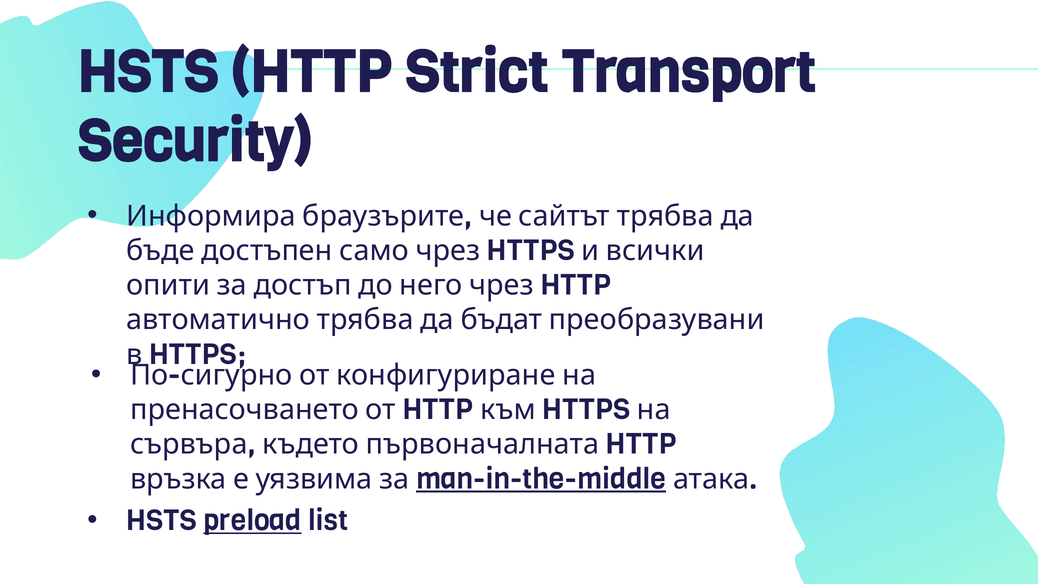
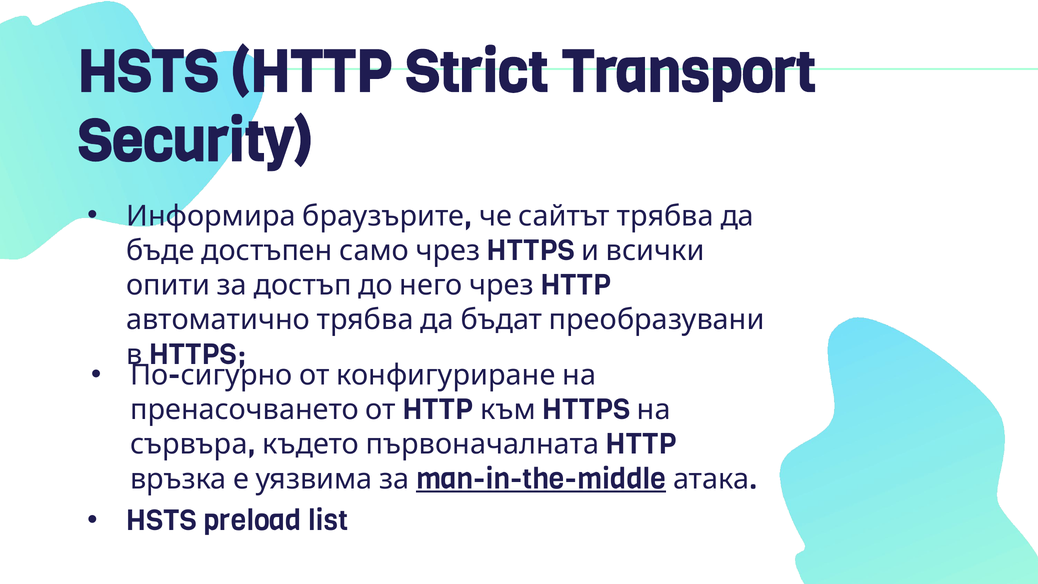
preload underline: present -> none (252, 521)
